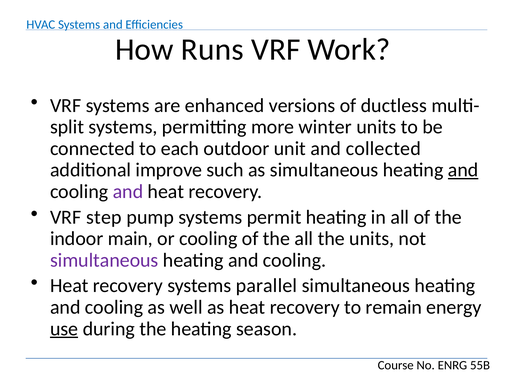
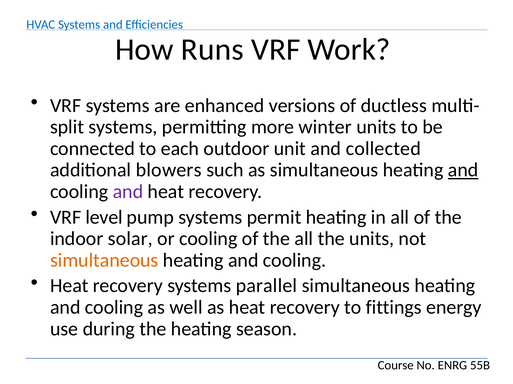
improve: improve -> blowers (169, 170)
step: step -> level (104, 218)
main: main -> solar (130, 239)
simultaneous colour: purple -> orange (104, 261)
remain: remain -> fittings (394, 308)
use underline: present -> none (64, 329)
